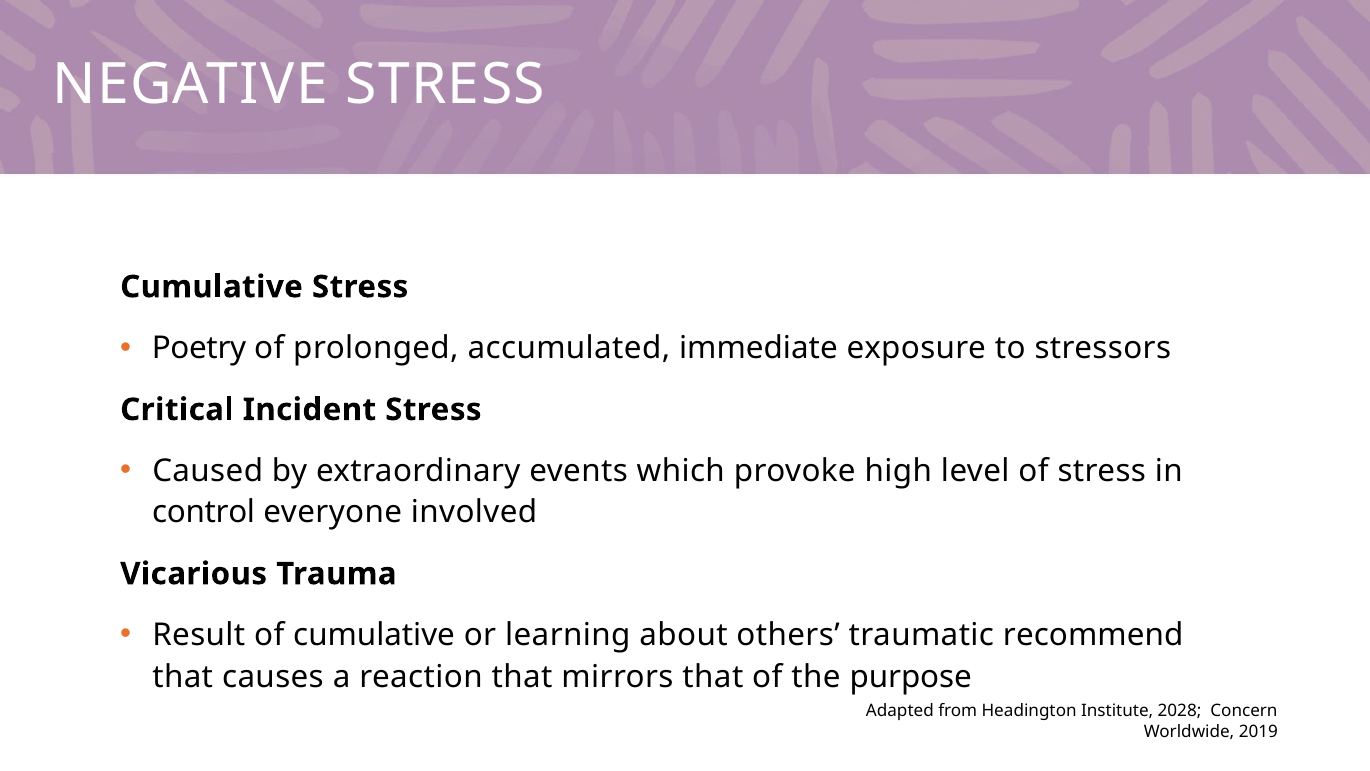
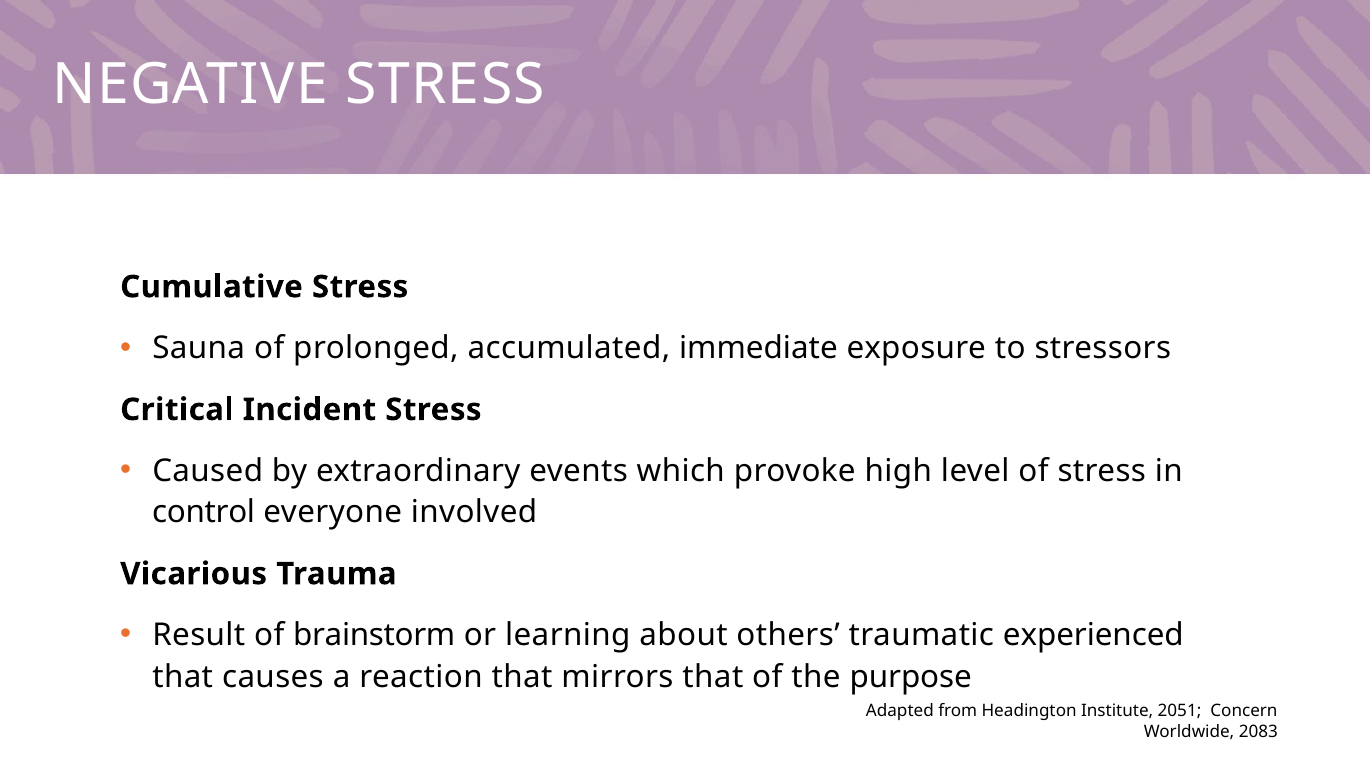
Poetry: Poetry -> Sauna (199, 348)
of cumulative: cumulative -> brainstorm (374, 635)
recommend: recommend -> experienced (1093, 635)
2028: 2028 -> 2051 (1180, 711)
2019: 2019 -> 2083 (1258, 731)
